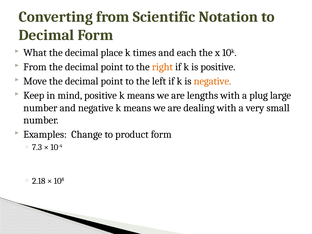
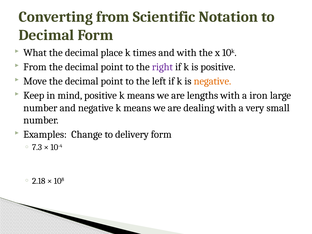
and each: each -> with (187, 53)
right colour: orange -> purple (162, 67)
plug: plug -> iron (259, 95)
product: product -> delivery (132, 135)
